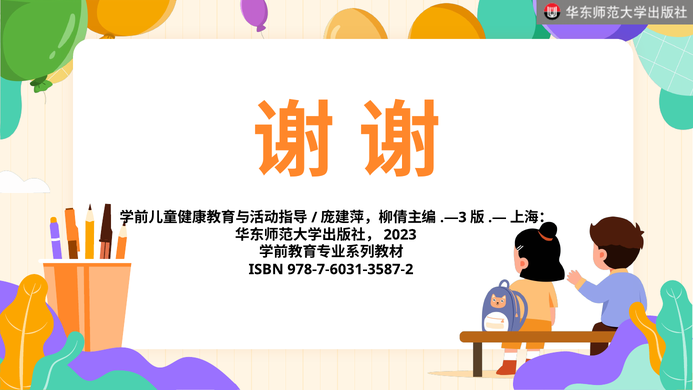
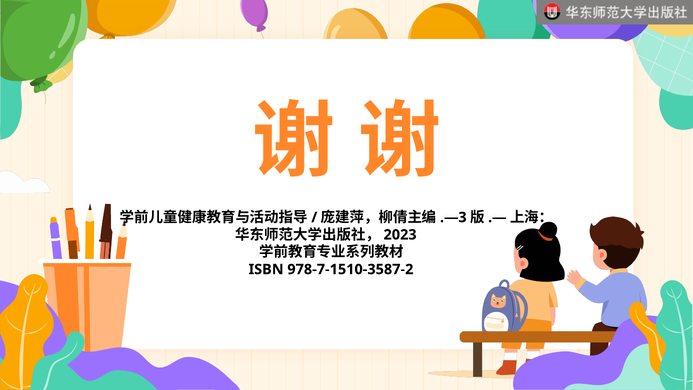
978-7-6031-3587-2: 978-7-6031-3587-2 -> 978-7-1510-3587-2 (350, 269)
